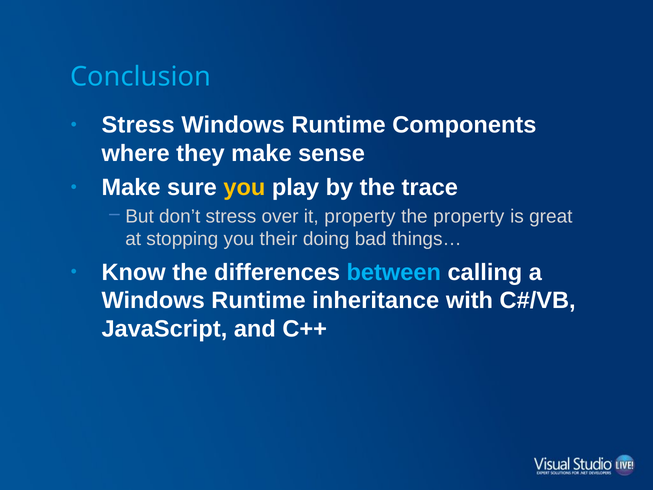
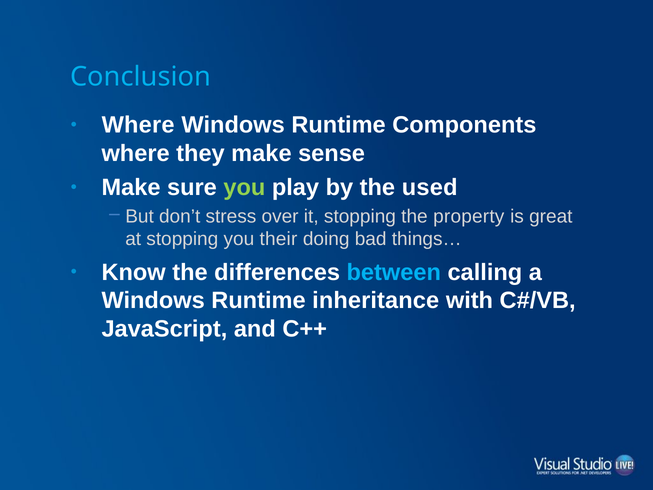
Stress: Stress -> Where (138, 125)
you colour: yellow -> light green (244, 187)
trace: trace -> used (430, 187)
it property: property -> stopping (360, 216)
